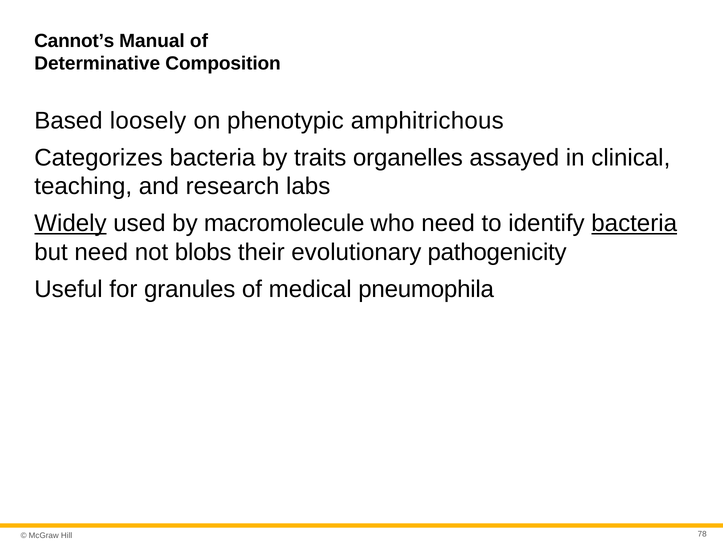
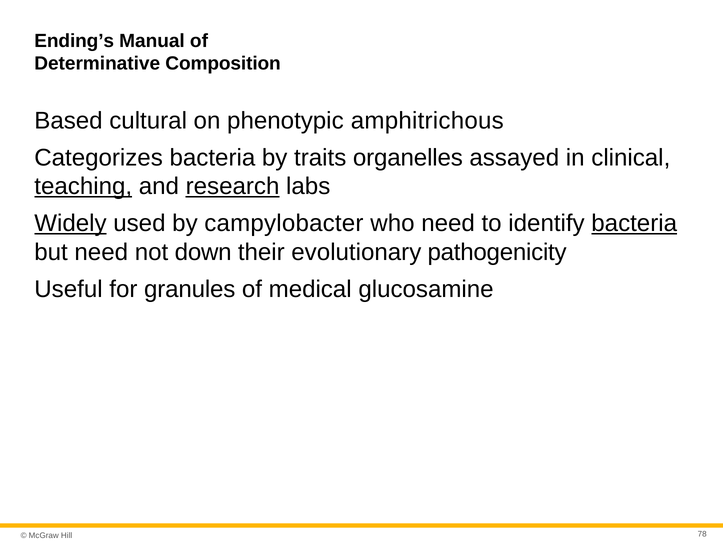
Cannot’s: Cannot’s -> Ending’s (74, 41)
loosely: loosely -> cultural (148, 121)
teaching underline: none -> present (83, 187)
research underline: none -> present (233, 187)
macromolecule: macromolecule -> campylobacter (284, 224)
blobs: blobs -> down (203, 252)
pneumophila: pneumophila -> glucosamine (426, 289)
